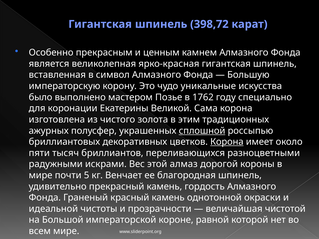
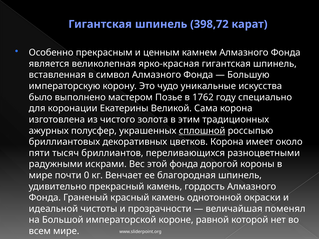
Корона underline: present -> none (227, 142)
этой алмаз: алмаз -> фонда (184, 164)
5: 5 -> 0 (87, 175)
чистотой: чистотой -> поменял (285, 209)
